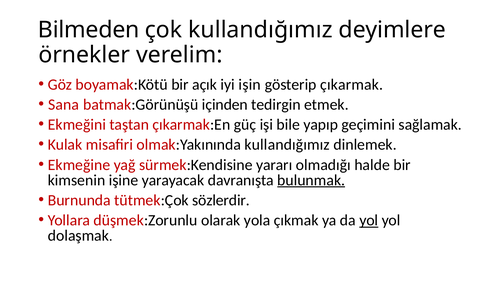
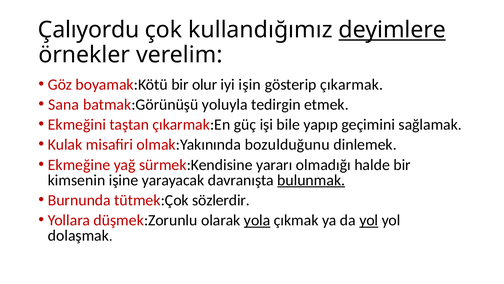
Bilmeden: Bilmeden -> Çalıyordu (89, 30)
deyimlere underline: none -> present (392, 30)
açık: açık -> olur (205, 84)
içinden: içinden -> yoluyla (225, 104)
olmak:Yakınında kullandığımız: kullandığımız -> bozulduğunu (287, 144)
yola underline: none -> present (257, 220)
